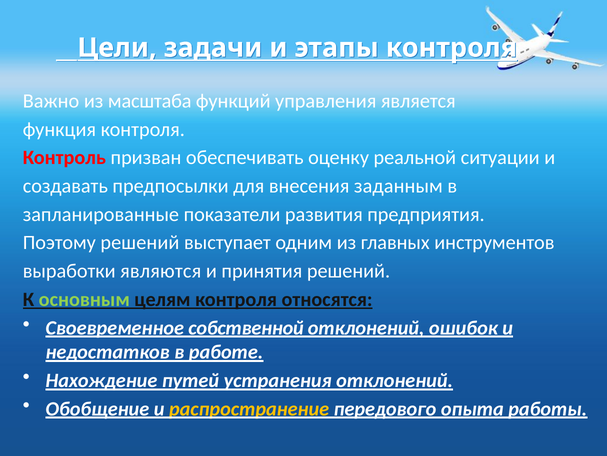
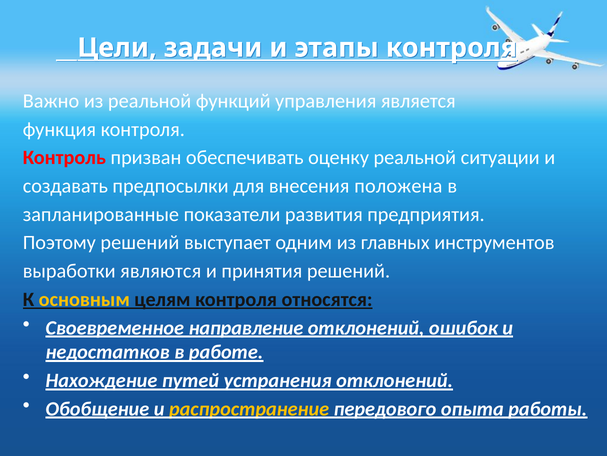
из масштаба: масштаба -> реальной (150, 101)
заданным: заданным -> положена (398, 186)
основным colour: light green -> yellow (84, 299)
собственной: собственной -> направление (246, 327)
